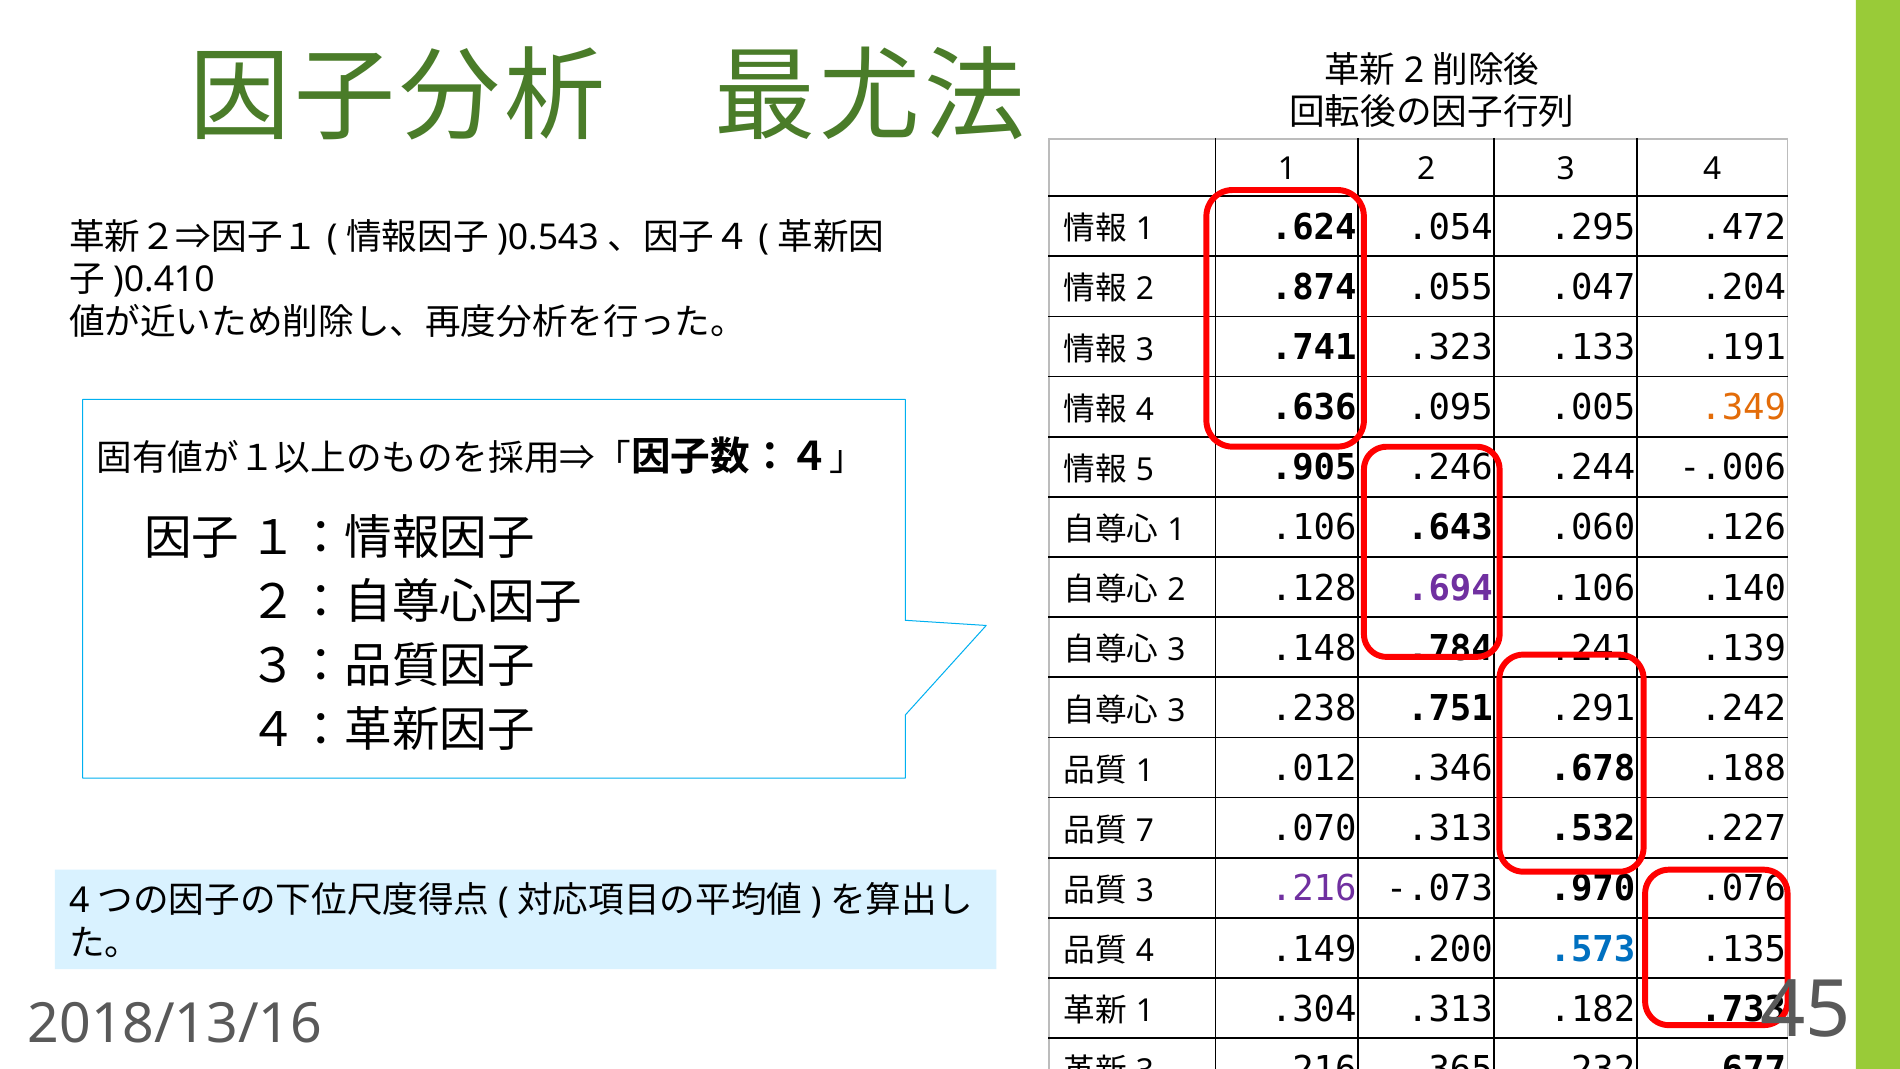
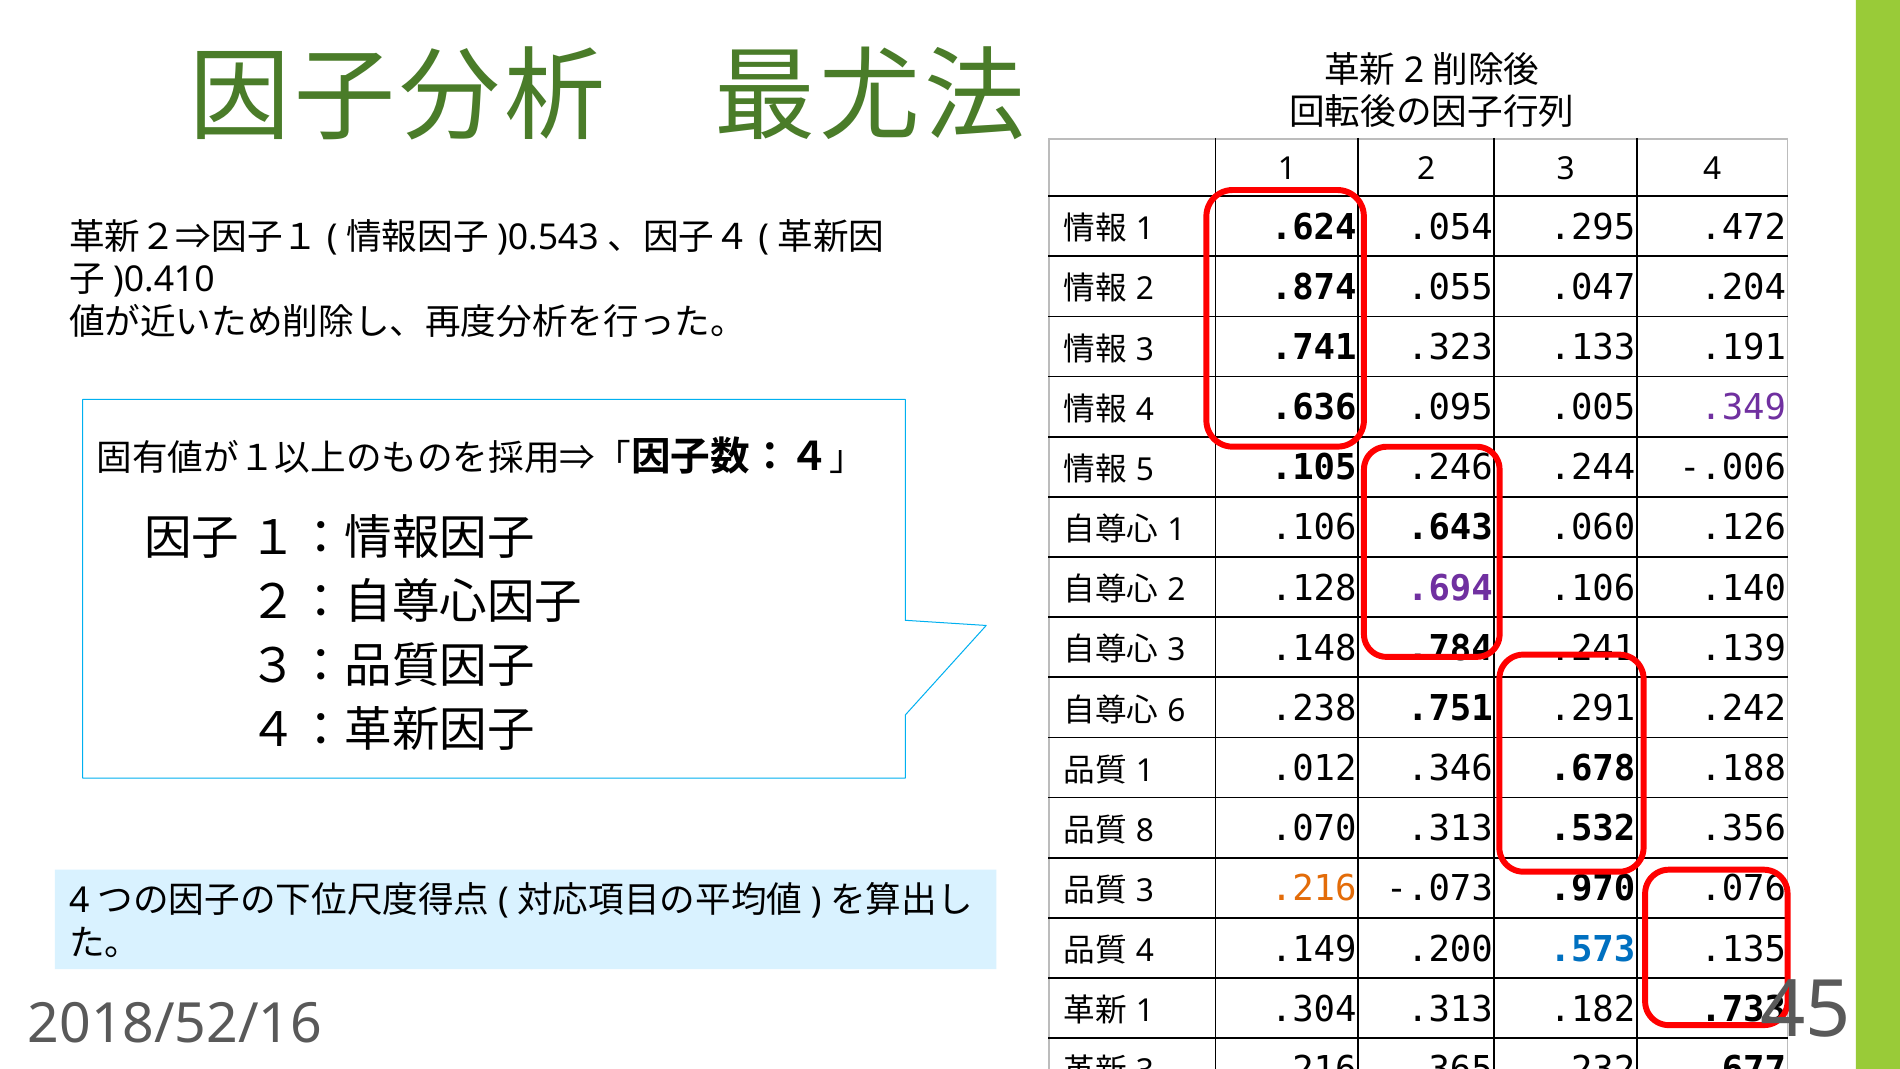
.349 colour: orange -> purple (1743, 408)
.905: .905 -> .105 (1314, 468)
3: 3 -> 6 (1176, 710)
7: 7 -> 8 (1145, 831)
.227: .227 -> .356 (1743, 829)
.216 colour: purple -> orange (1314, 889)
2018/13/16: 2018/13/16 -> 2018/52/16 (175, 1024)
